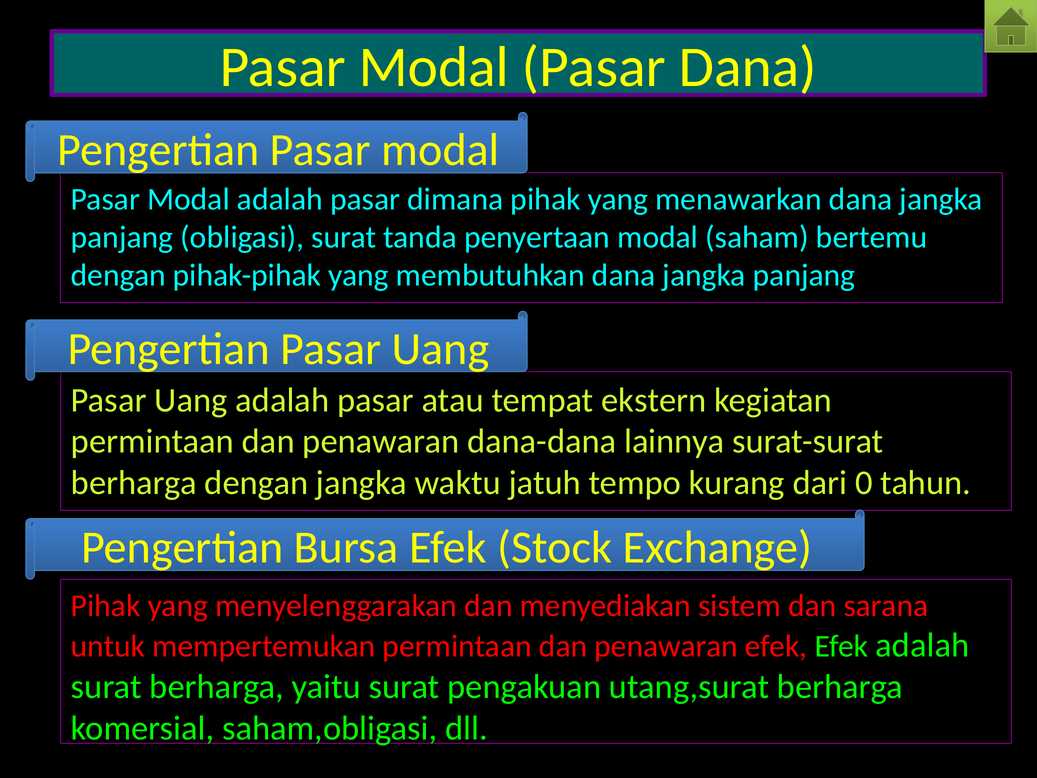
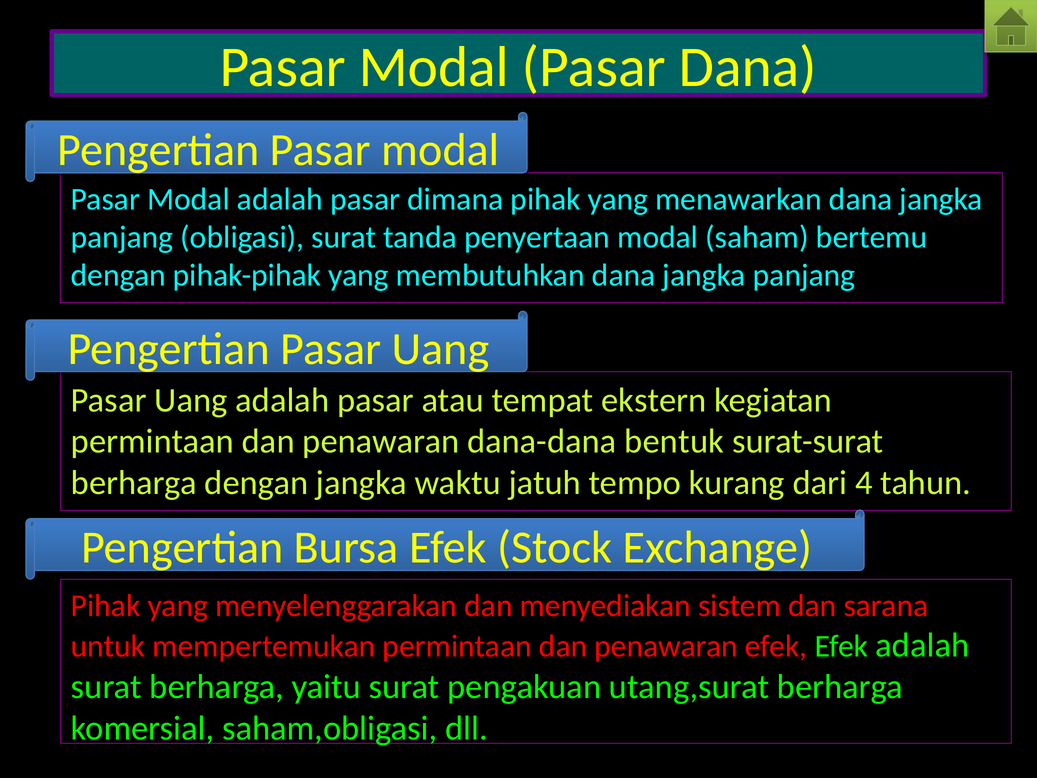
lainnya: lainnya -> bentuk (674, 441)
0: 0 -> 4 (864, 483)
